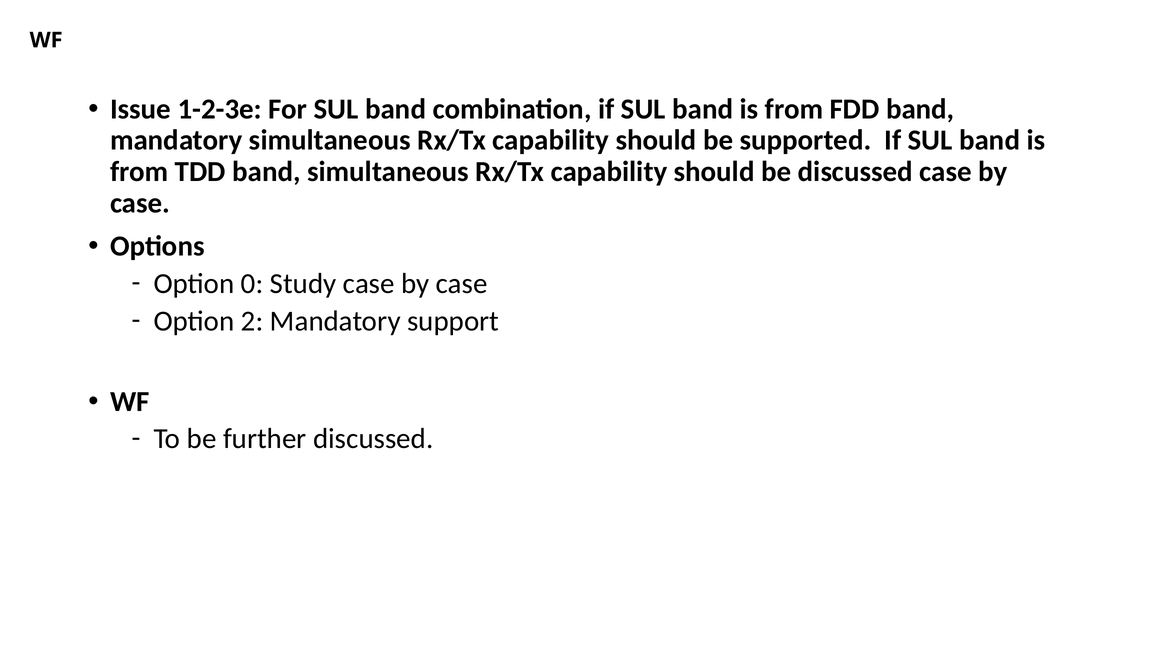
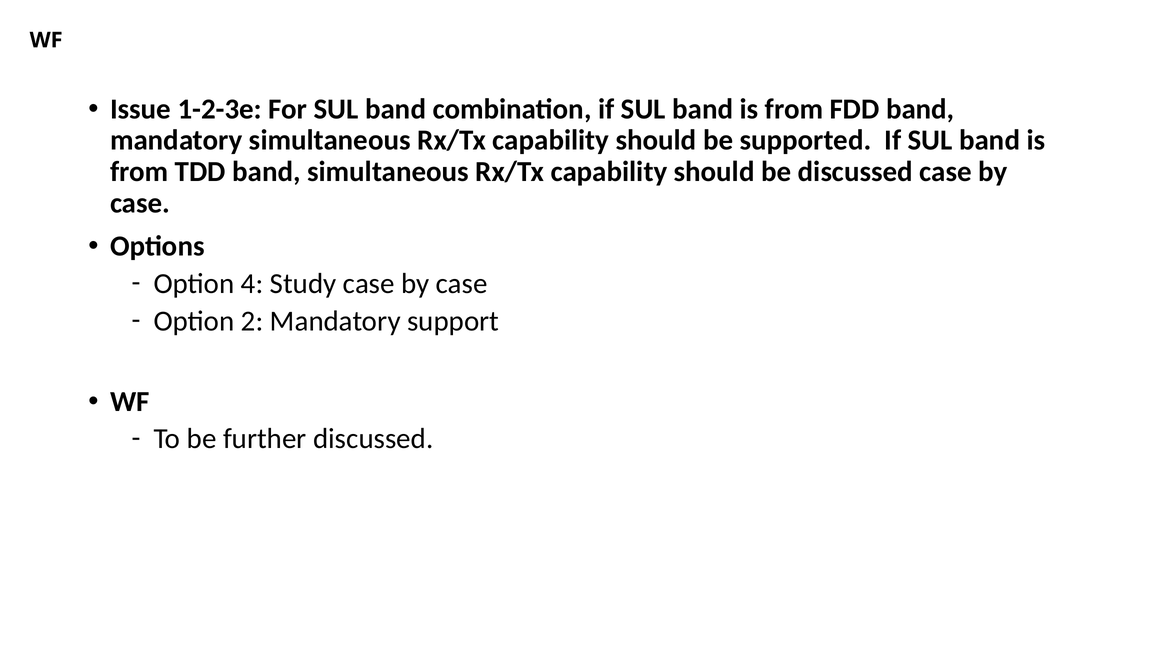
0: 0 -> 4 (252, 284)
